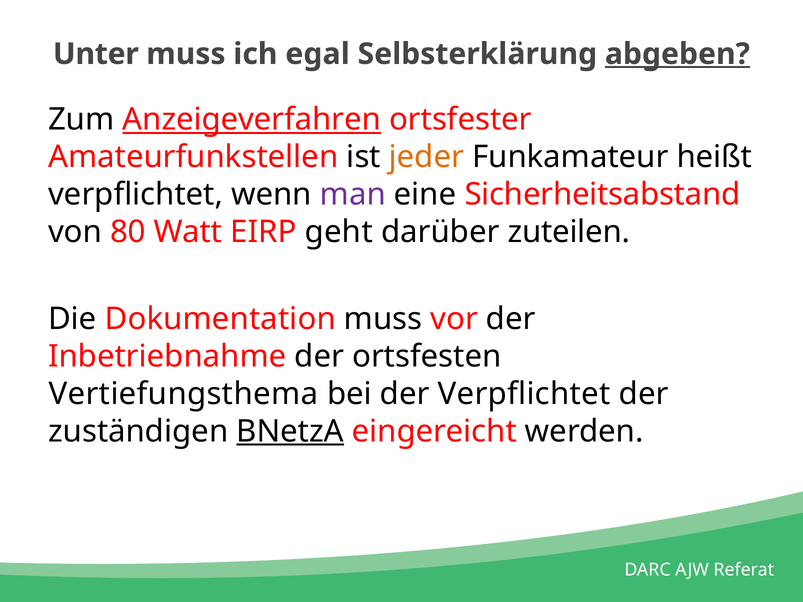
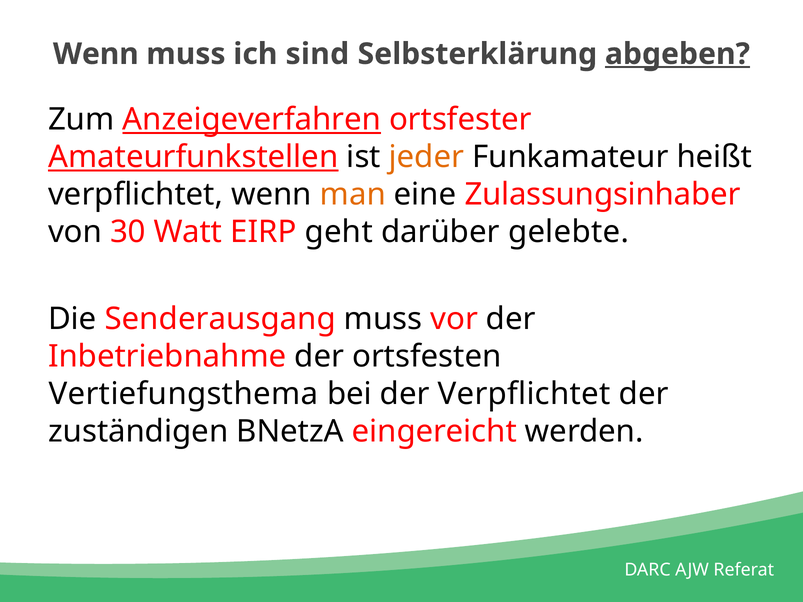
Unter: Unter -> Wenn (96, 54)
egal: egal -> sind (317, 54)
Amateurfunkstellen underline: none -> present (193, 157)
man colour: purple -> orange (353, 195)
Sicherheitsabstand: Sicherheitsabstand -> Zulassungsinhaber (602, 195)
80: 80 -> 30 (128, 232)
zuteilen: zuteilen -> gelebte (569, 232)
Dokumentation: Dokumentation -> Senderausgang (220, 319)
BNetzA underline: present -> none (290, 431)
